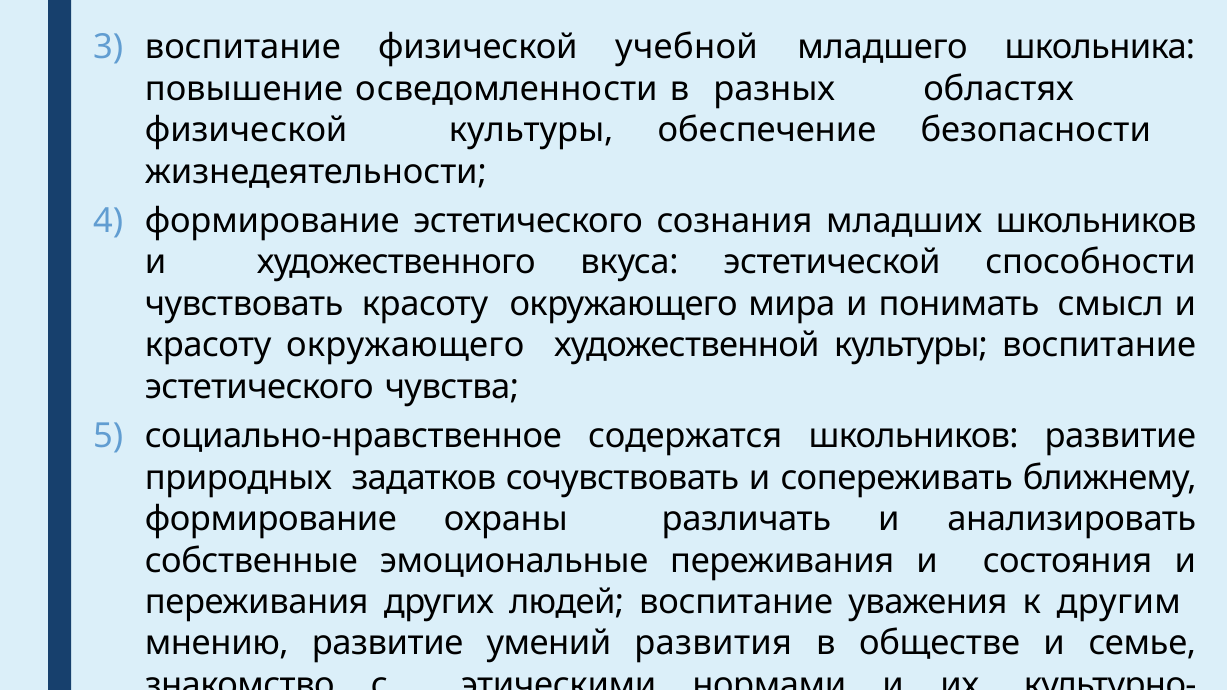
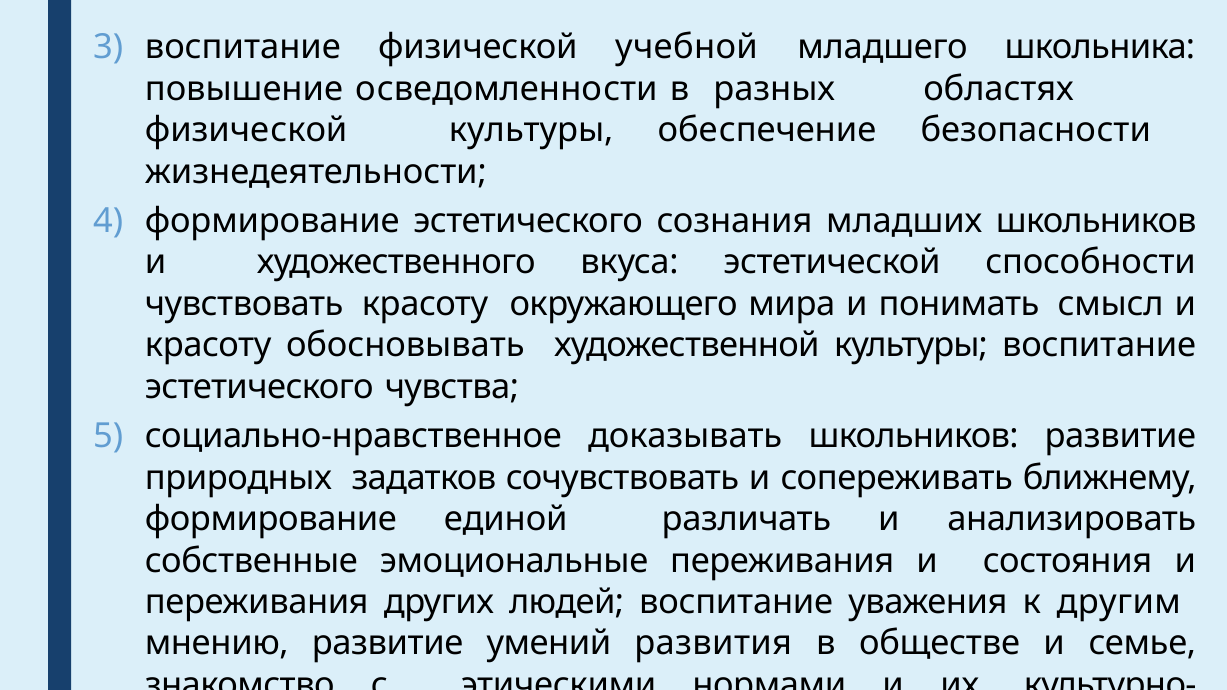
окружающего: окружающего -> обосновывать (405, 345)
содержатся: содержатся -> доказывать (685, 436)
охраны: охраны -> единой (506, 519)
